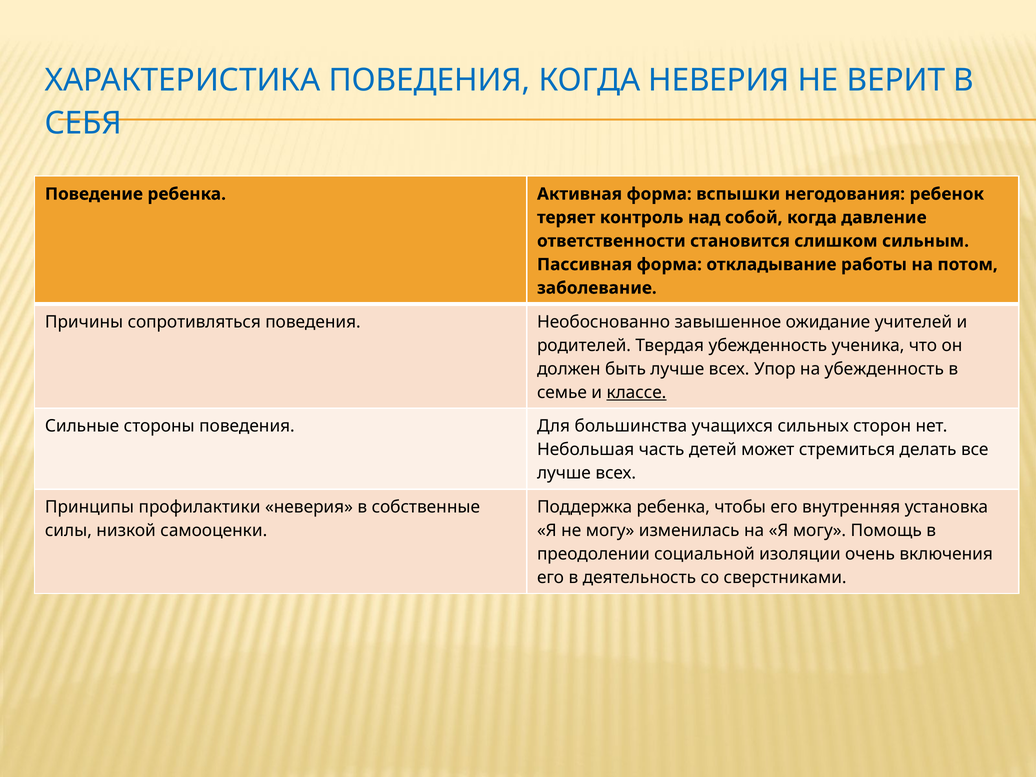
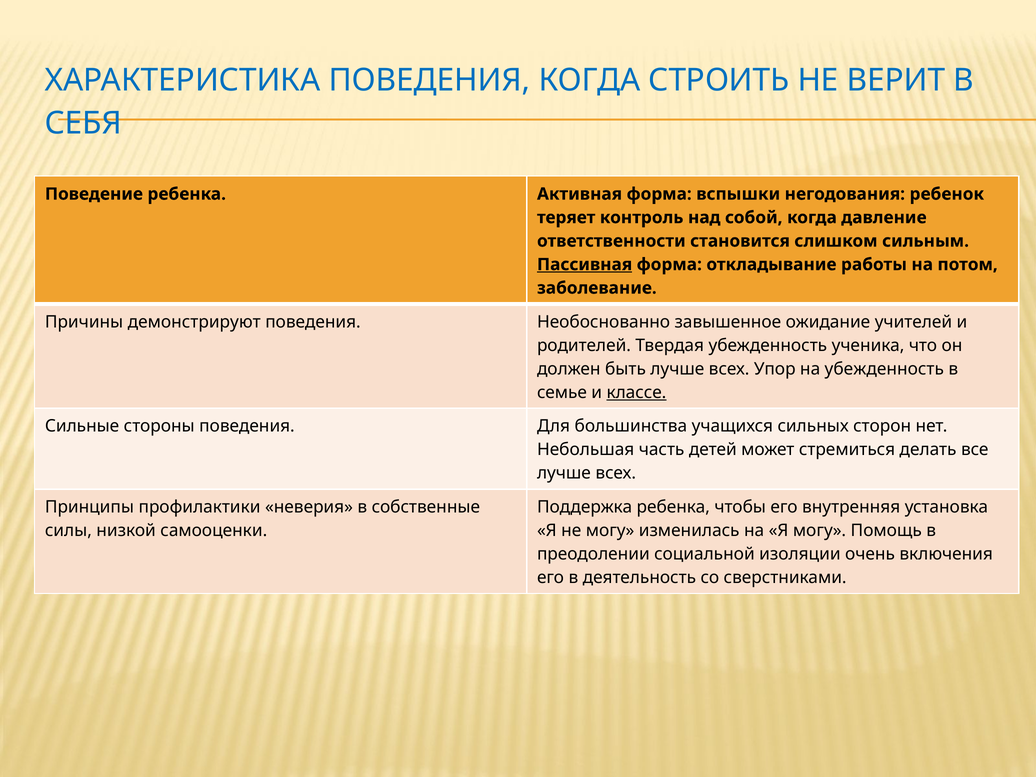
КОГДА НЕВЕРИЯ: НЕВЕРИЯ -> СТРОИТЬ (719, 80)
Пассивная underline: none -> present (585, 265)
сопротивляться: сопротивляться -> демонстрируют (194, 322)
